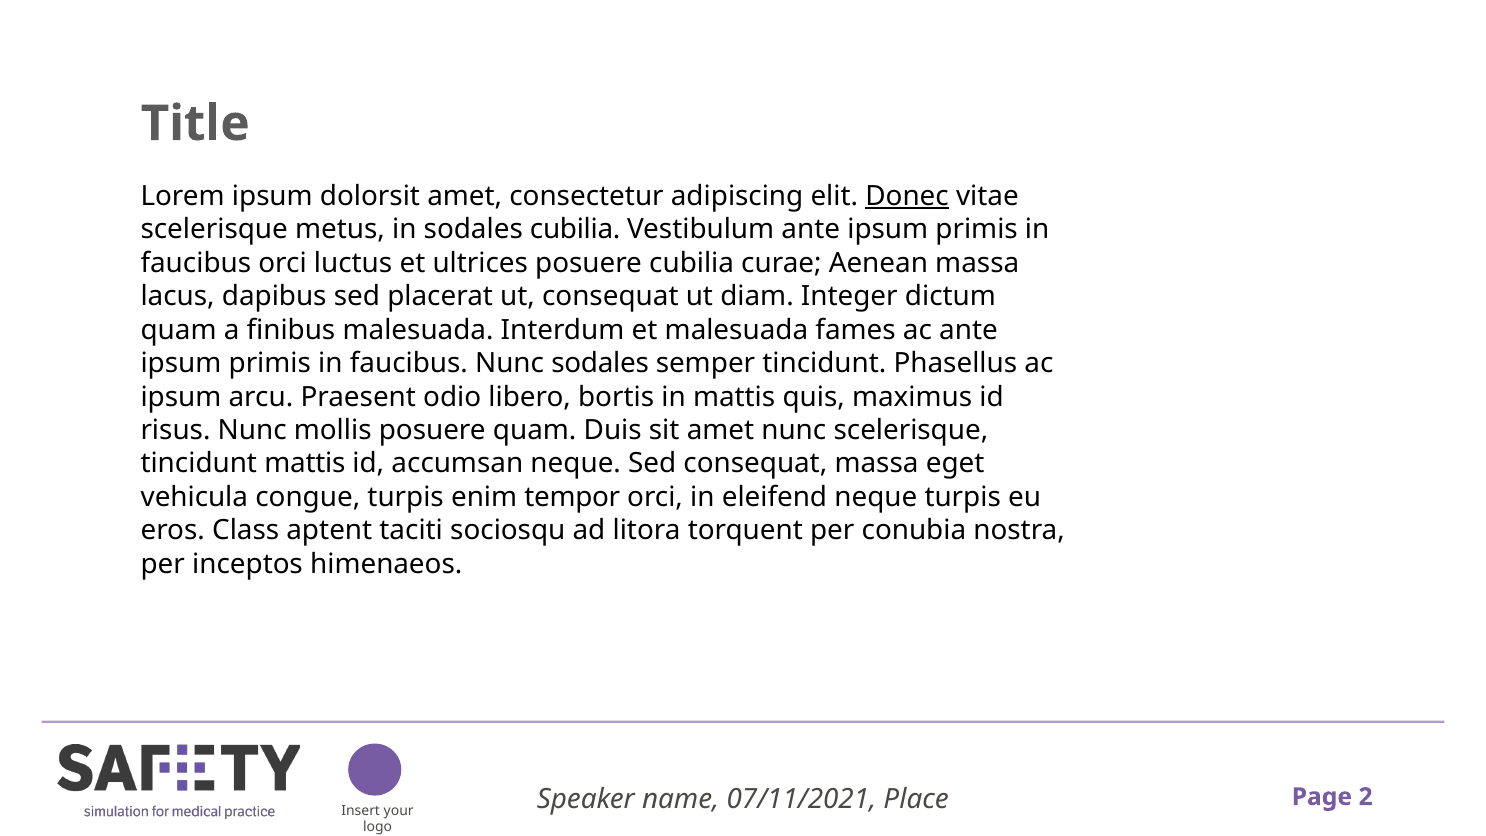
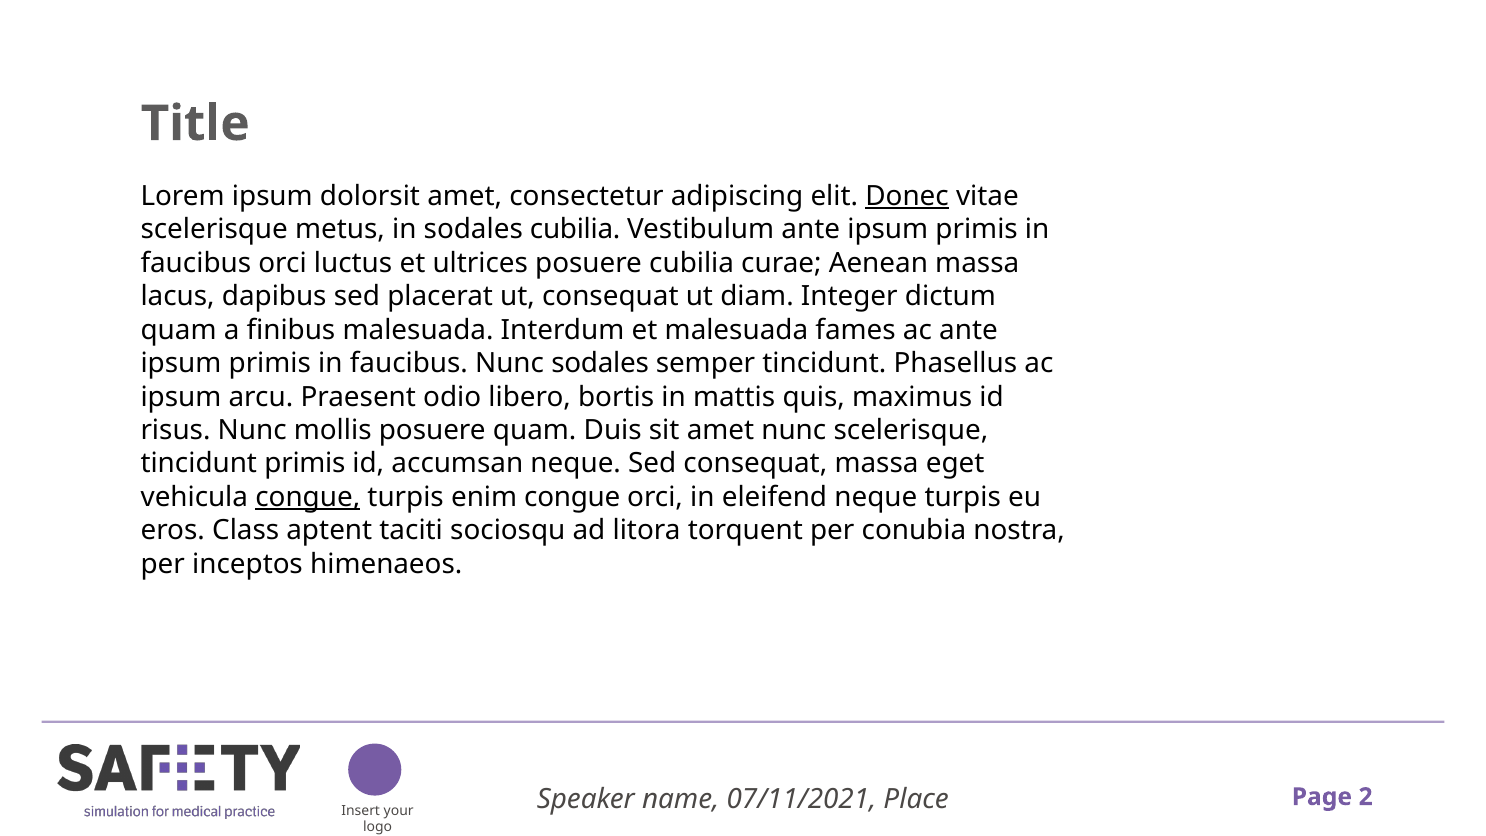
tincidunt mattis: mattis -> primis (305, 464)
congue underline: none -> present (308, 497)
enim tempor: tempor -> congue (572, 497)
